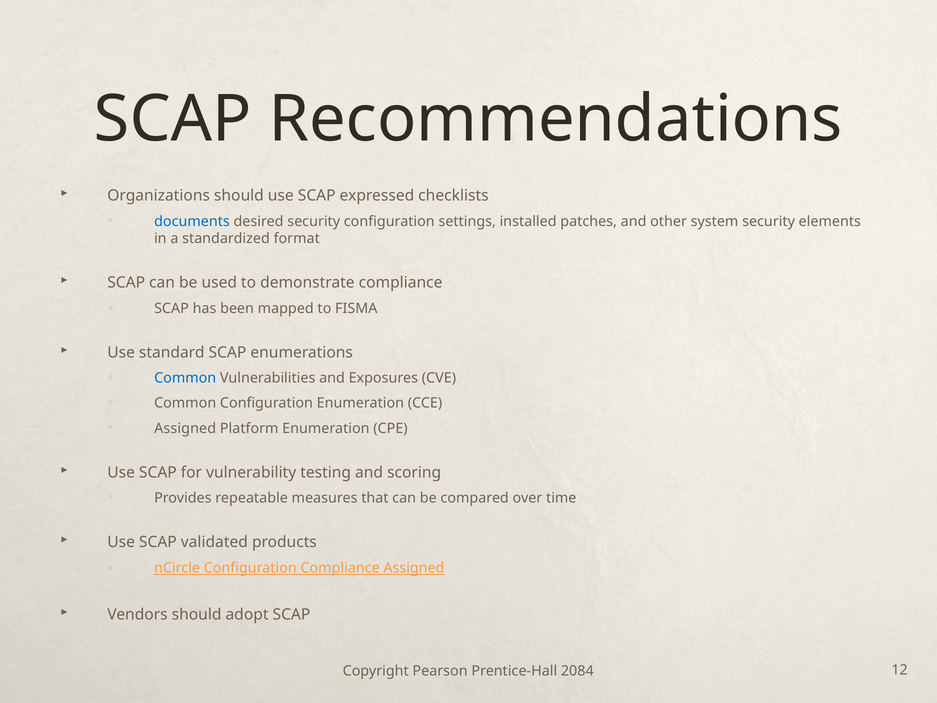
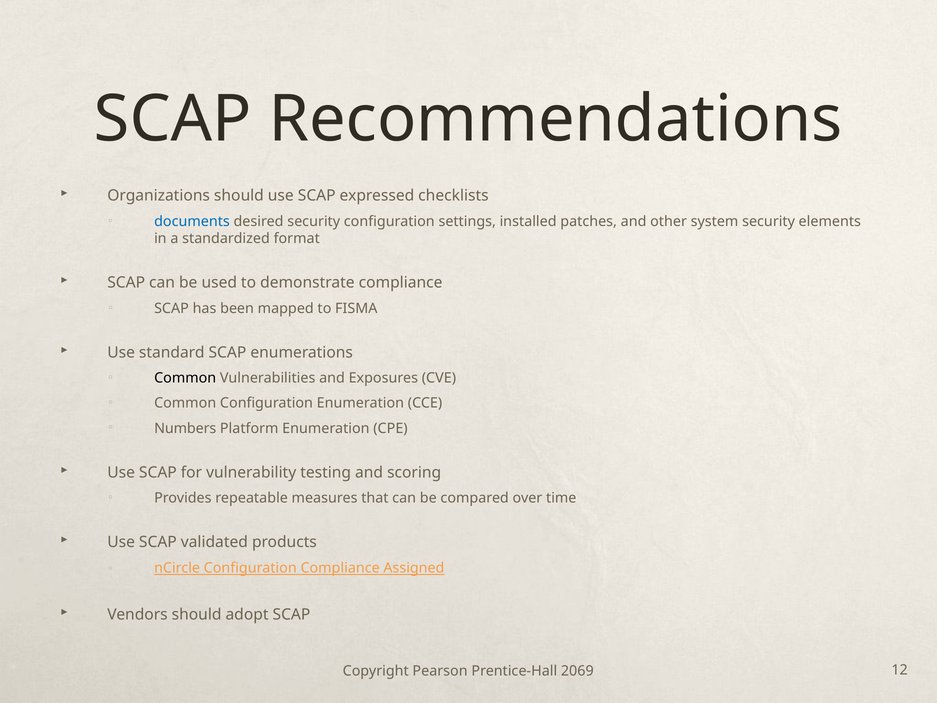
Common colour: blue -> black (185, 378)
Assigned: Assigned -> Numbers (185, 428)
2084: 2084 -> 2069 (577, 671)
